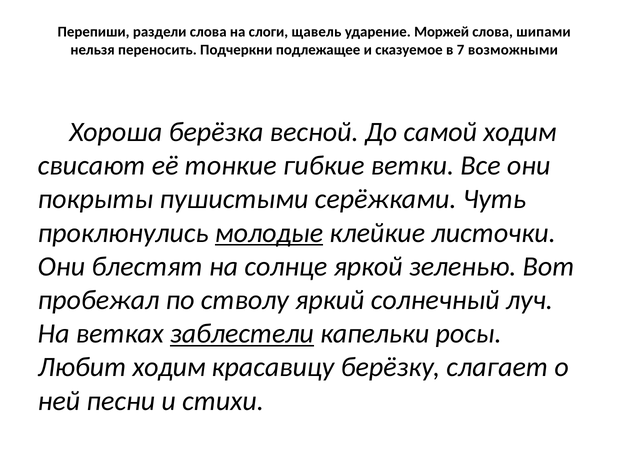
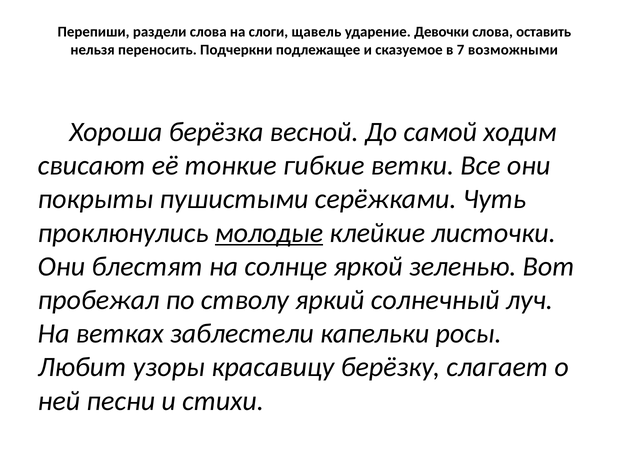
Моржей: Моржей -> Девочки (442, 32)
шипами: шипами -> оставить (544, 32)
заблестели underline: present -> none (242, 333)
Любит ходим: ходим -> узоры (169, 367)
